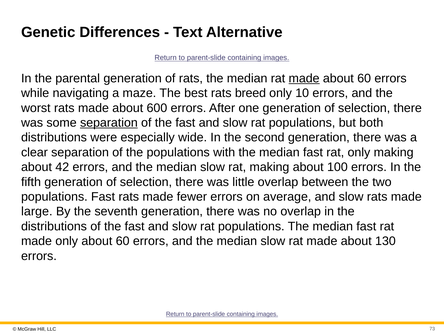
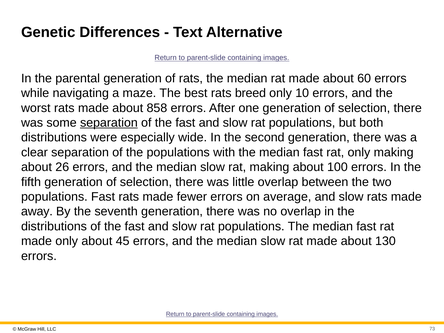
made underline: present -> none (304, 78)
600: 600 -> 858 (157, 108)
42: 42 -> 26 (62, 167)
large: large -> away (37, 212)
only about 60: 60 -> 45 (123, 241)
